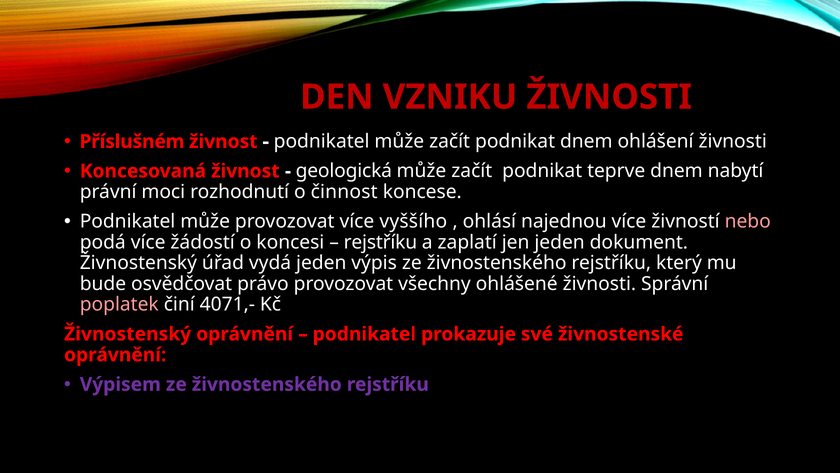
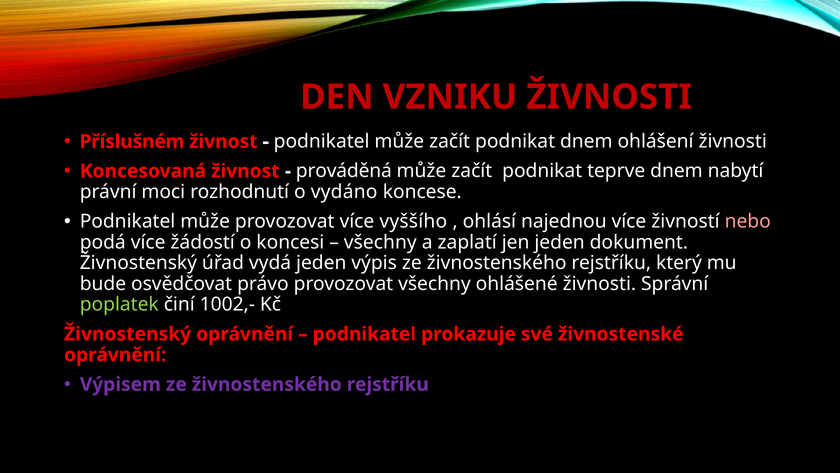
geologická: geologická -> prováděná (344, 171)
činnost: činnost -> vydáno (344, 192)
rejstříku: rejstříku -> všechny (380, 242)
poplatek colour: pink -> light green (119, 304)
4071,-: 4071,- -> 1002,- (227, 304)
